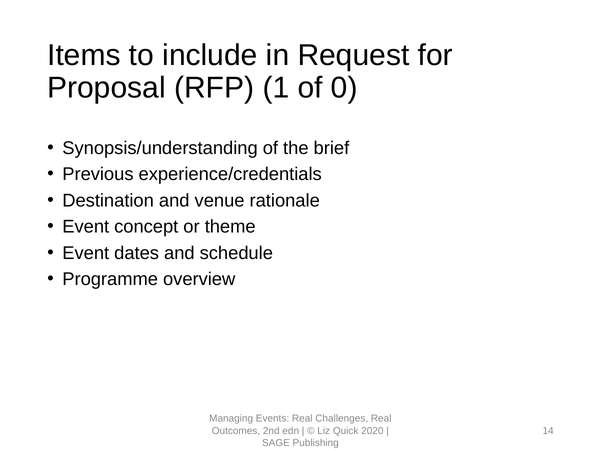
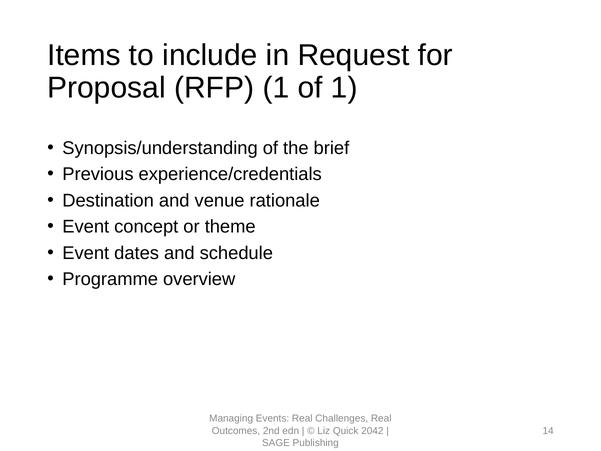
of 0: 0 -> 1 (344, 88)
2020: 2020 -> 2042 (372, 430)
